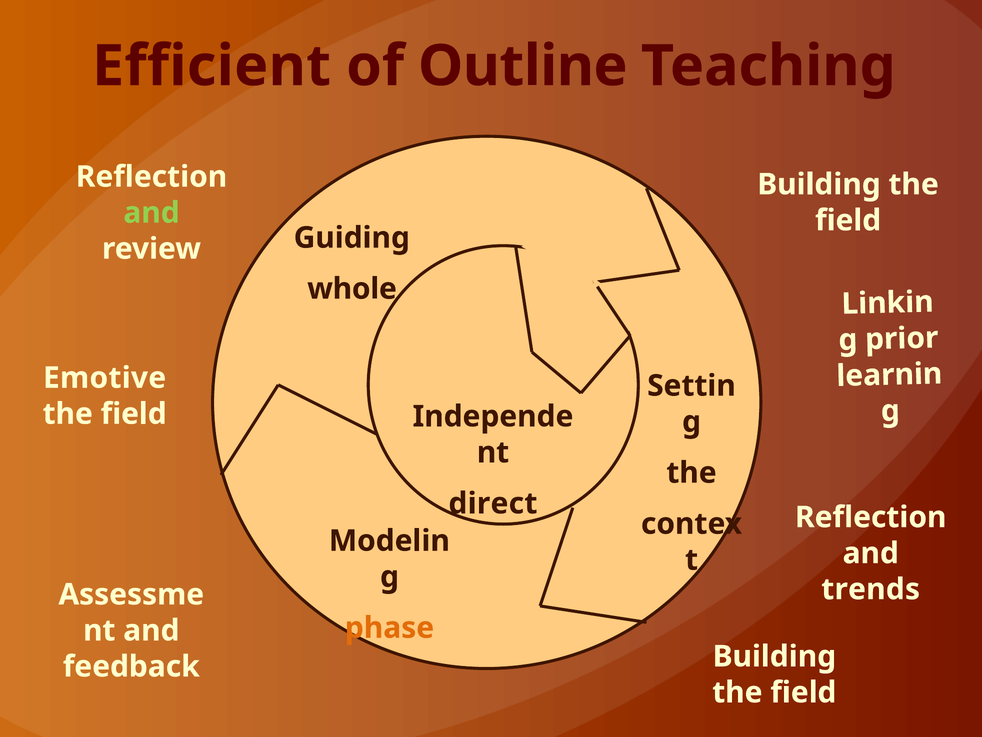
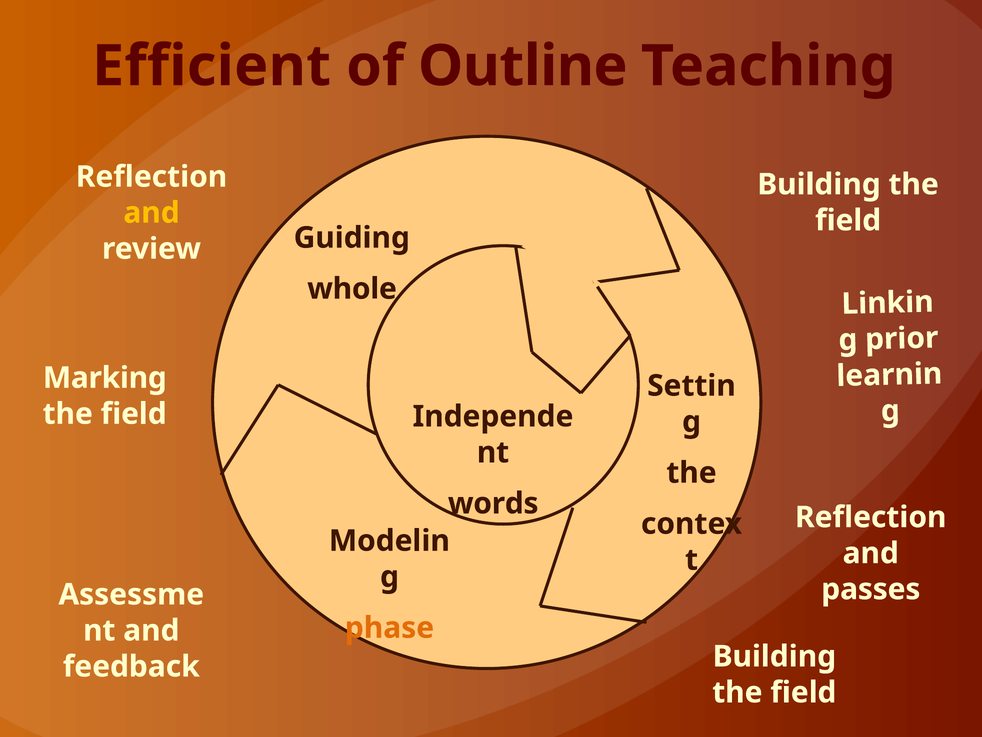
and colour: light green -> yellow (152, 213)
Emotive: Emotive -> Marking (105, 378)
direct: direct -> words (493, 503)
trends: trends -> passes (871, 589)
